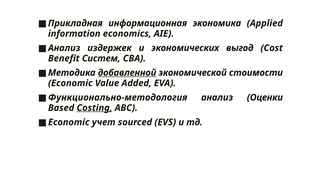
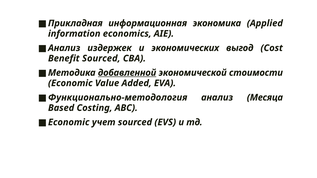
Benefit Систем: Систем -> Sourced (101, 58)
Оценки: Оценки -> Месяца (265, 98)
Costing underline: present -> none (94, 108)
